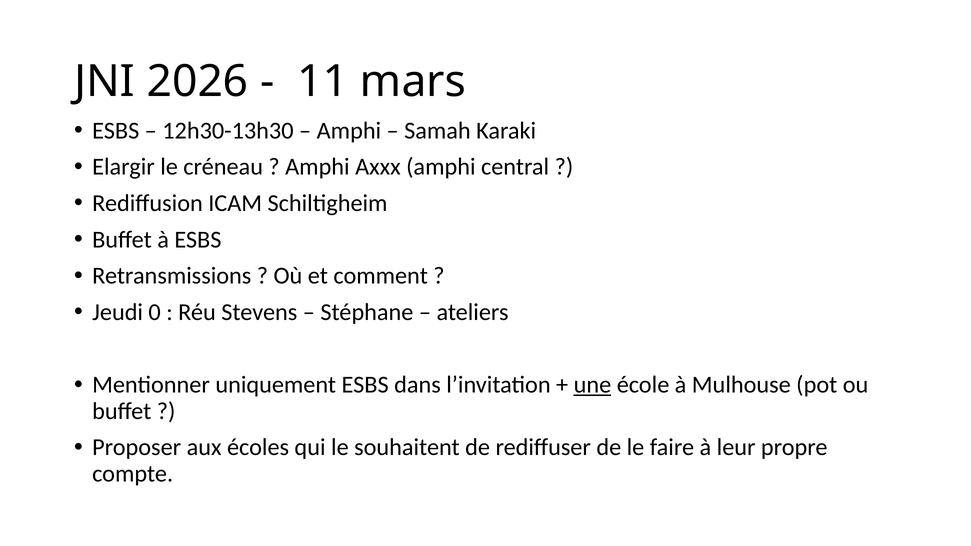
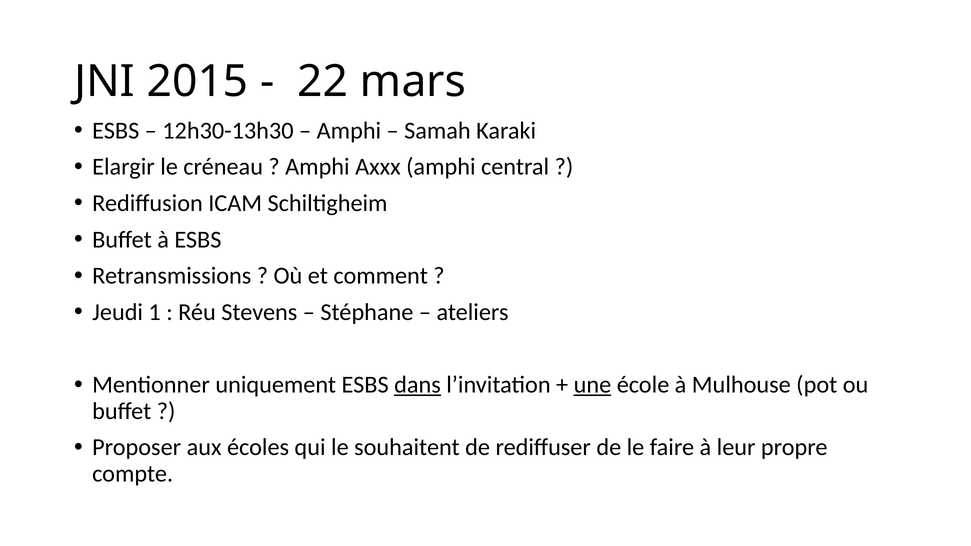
2026: 2026 -> 2015 (198, 82)
11: 11 -> 22 (323, 82)
0: 0 -> 1 (155, 312)
dans underline: none -> present (418, 385)
